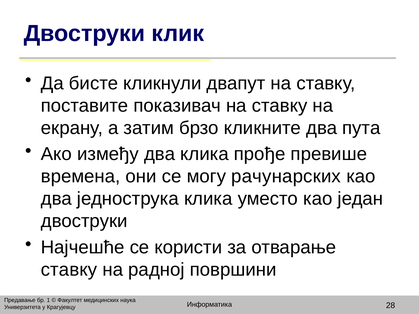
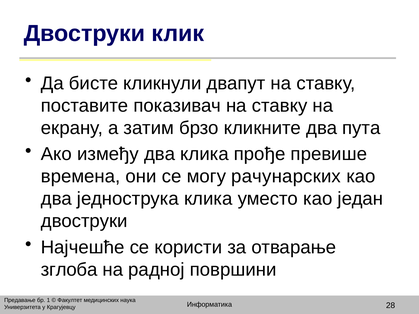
ставку: ставку -> зглоба (69, 270)
